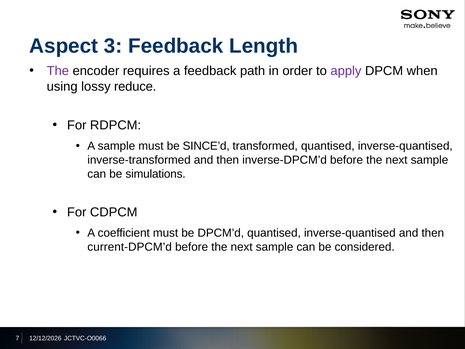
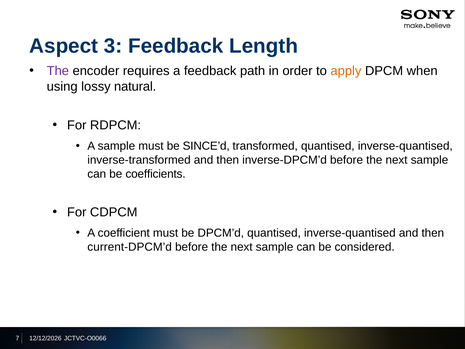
apply colour: purple -> orange (346, 71)
reduce: reduce -> natural (135, 86)
simulations: simulations -> coefficients (156, 174)
